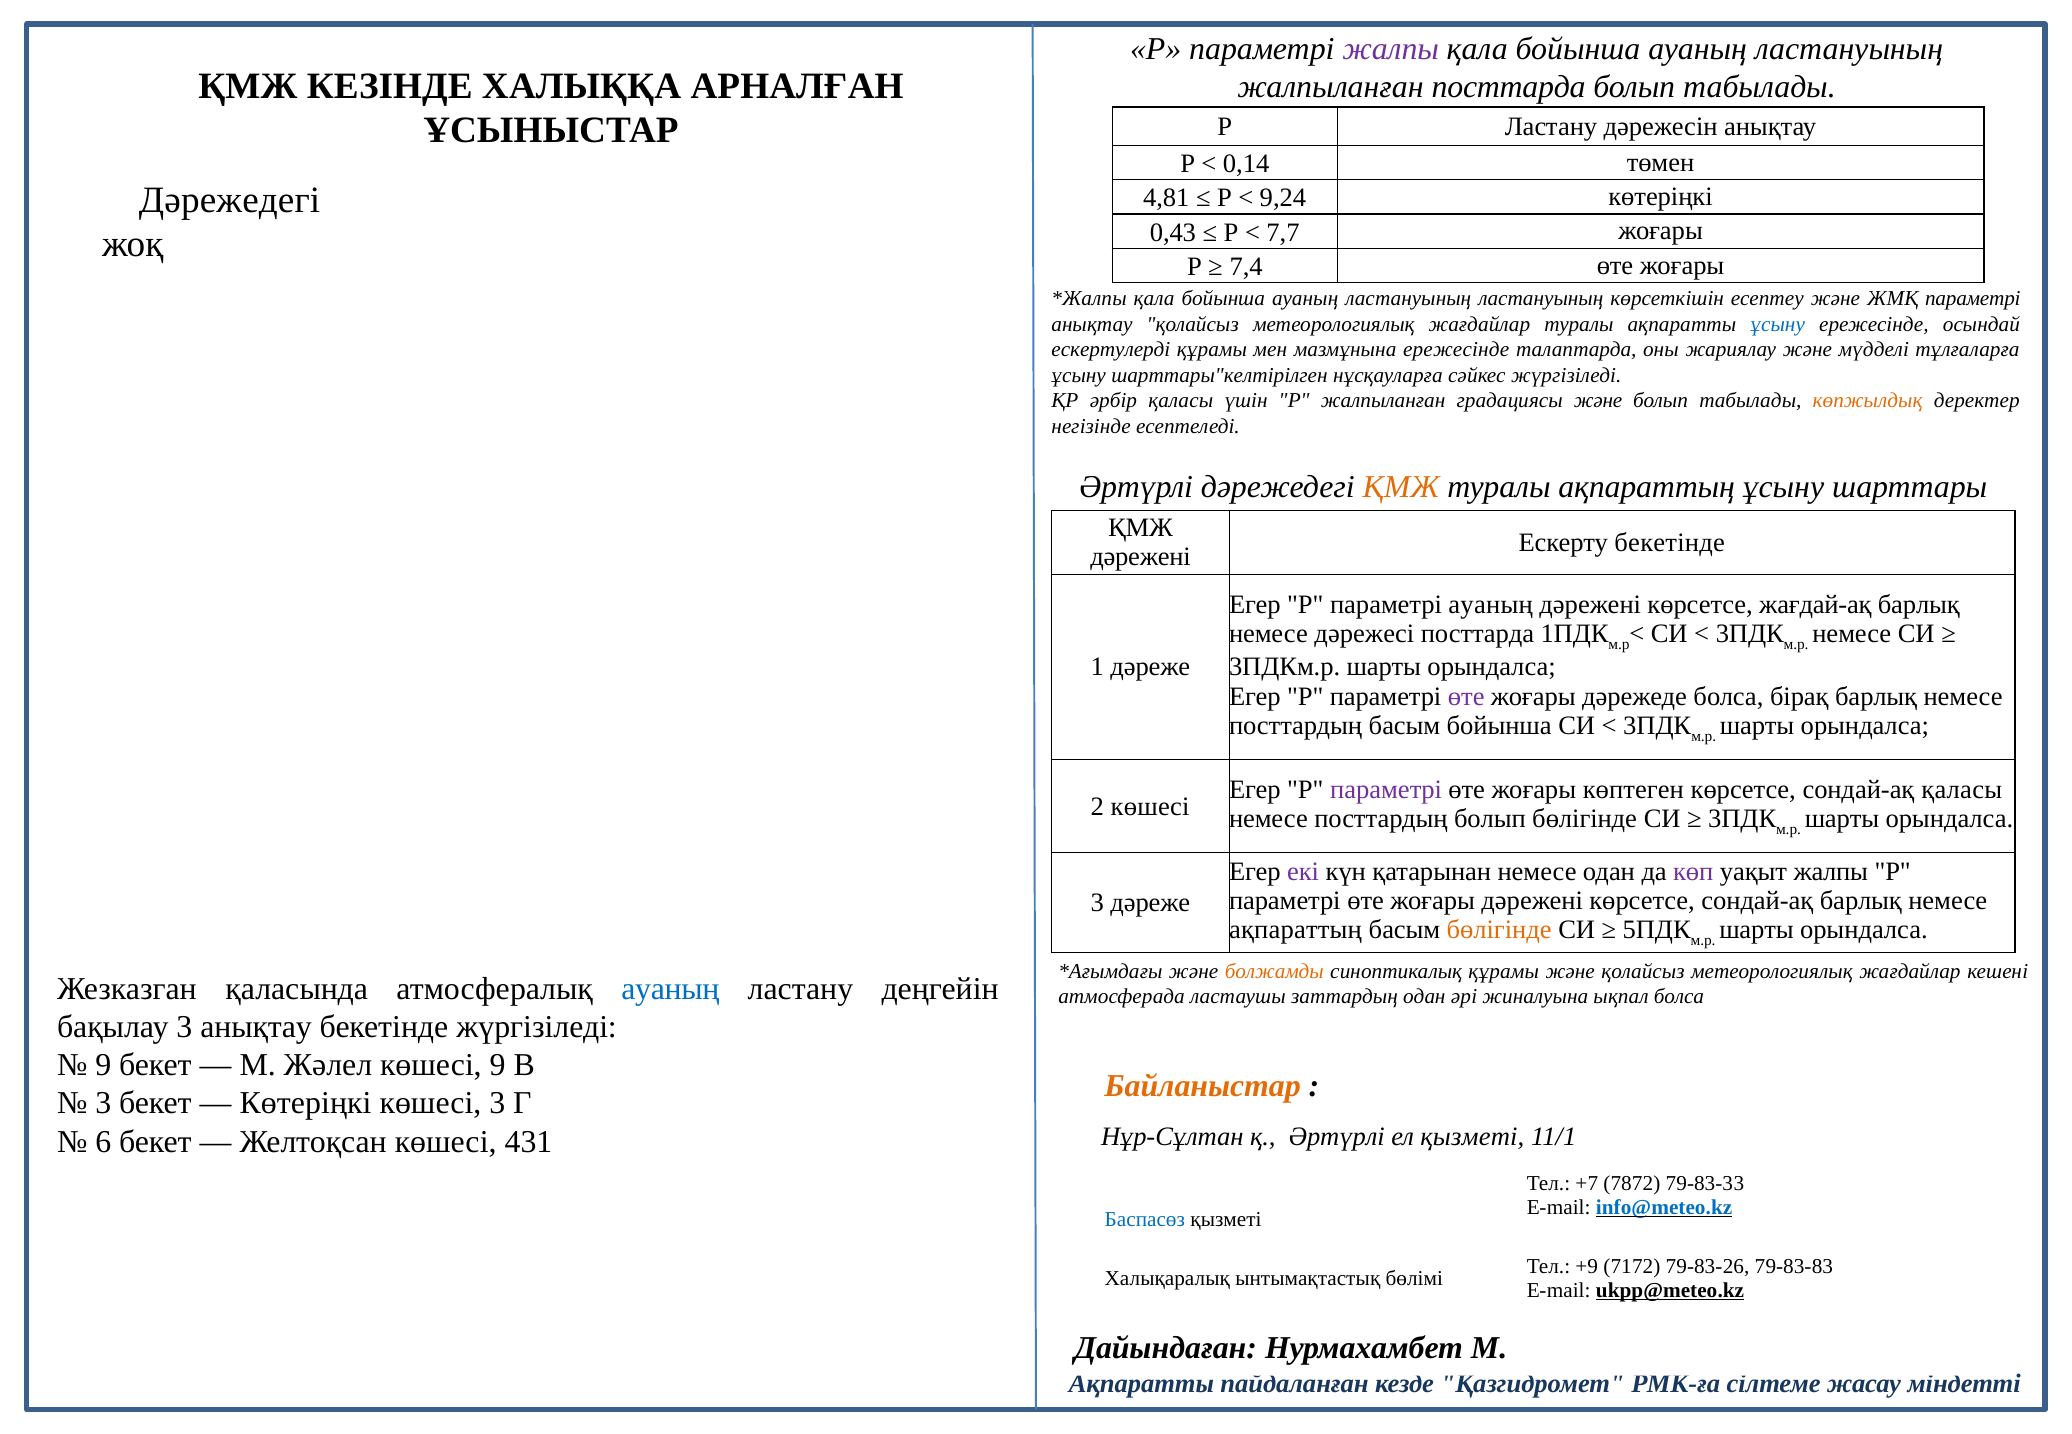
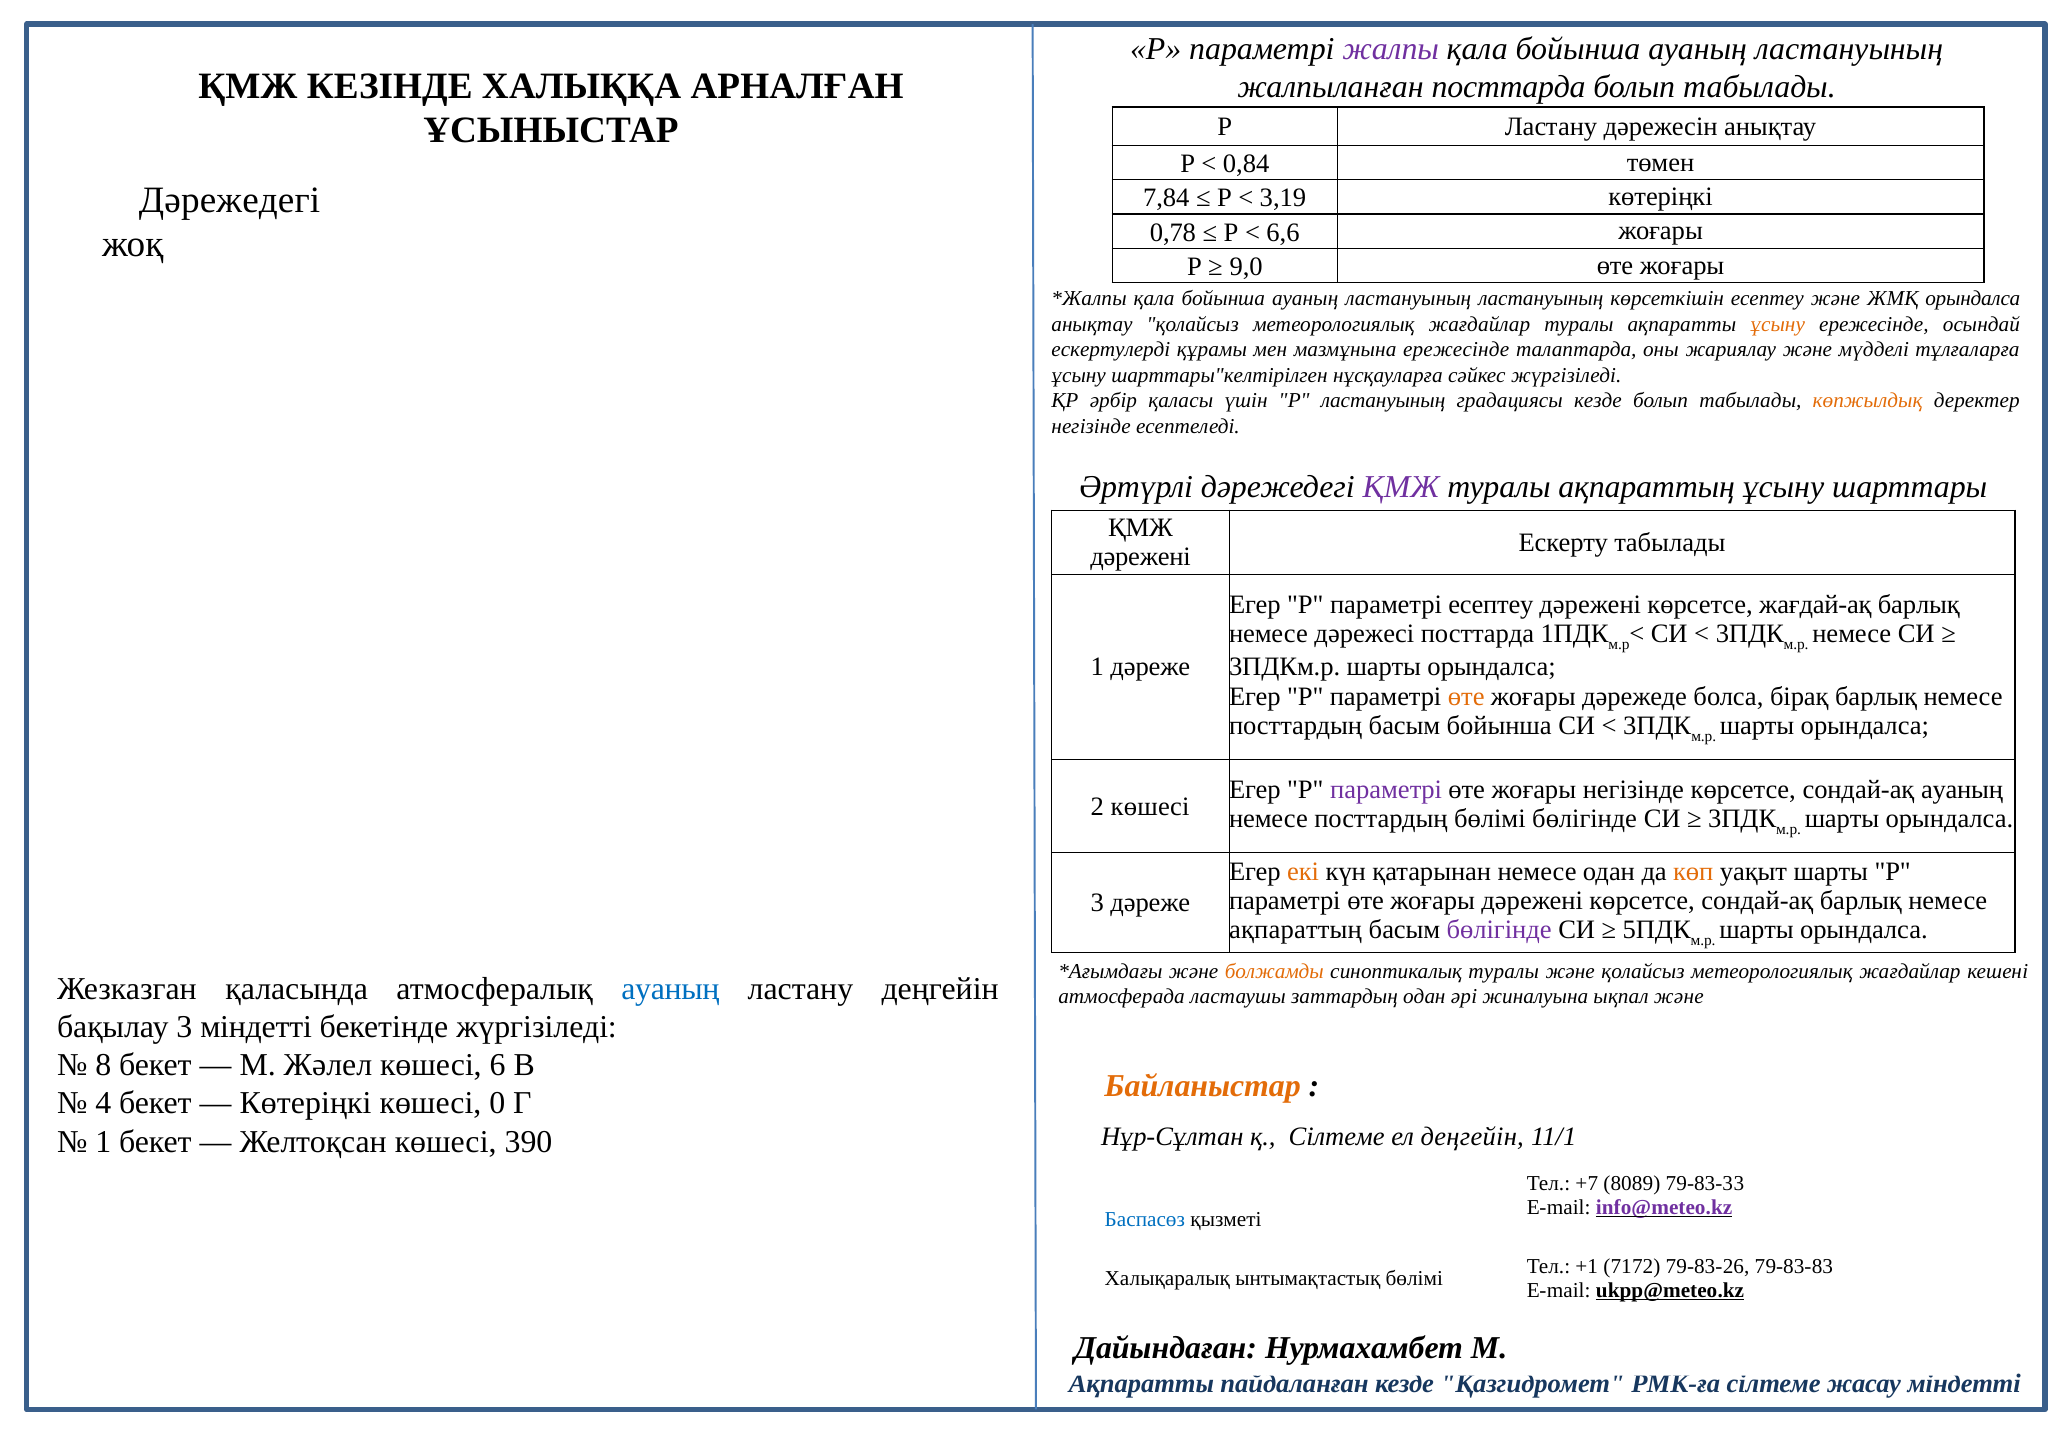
0,14: 0,14 -> 0,84 (1246, 164)
4,81: 4,81 -> 7,84 (1166, 198)
9,24: 9,24 -> 3,19 (1283, 198)
0,43: 0,43 -> 0,78 (1173, 232)
7,7: 7,7 -> 6,6 (1283, 232)
7,4: 7,4 -> 9,0 (1246, 267)
ЖМҚ параметрі: параметрі -> орындалса (1973, 299)
ұсыну colour: blue -> orange (1778, 324)
Р жалпыланған: жалпыланған -> ластануының (1383, 401)
градациясы және: және -> кезде (1598, 401)
ҚМЖ colour: orange -> purple (1401, 487)
Ескерту бекетінде: бекетінде -> табылады (1670, 542)
параметрі ауаның: ауаның -> есептеу (1491, 604)
өте colour: purple -> orange (1466, 697)
жоғары көптеген: көптеген -> негізінде (1633, 790)
сондай-ақ қаласы: қаласы -> ауаның (1962, 790)
посттардың болып: болып -> бөлімі (1490, 819)
екі colour: purple -> orange (1303, 872)
көп colour: purple -> orange (1693, 872)
уақыт жалпы: жалпы -> шарты (1831, 872)
бөлігінде colour: orange -> purple (1499, 930)
синоптикалық құрамы: құрамы -> туралы (1504, 972)
ықпал болса: болса -> және (1679, 997)
3 анықтау: анықтау -> міндетті (256, 1027)
9: 9 -> 8 (103, 1065)
көшесі 9: 9 -> 6 (498, 1065)
3: 3 -> 4 (103, 1104)
көшесі 3: 3 -> 0 (497, 1104)
қ Әртүрлі: Әртүрлі -> Сілтеме (1337, 1137)
ел қызметі: қызметі -> деңгейін (1472, 1137)
6: 6 -> 1 (103, 1142)
431: 431 -> 390 (528, 1142)
7872: 7872 -> 8089 (1632, 1184)
info@meteo.kz colour: blue -> purple (1664, 1208)
+9: +9 -> +1 (1587, 1267)
